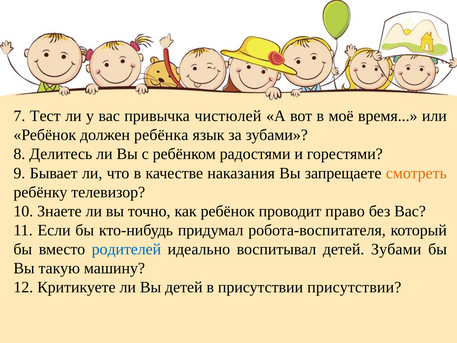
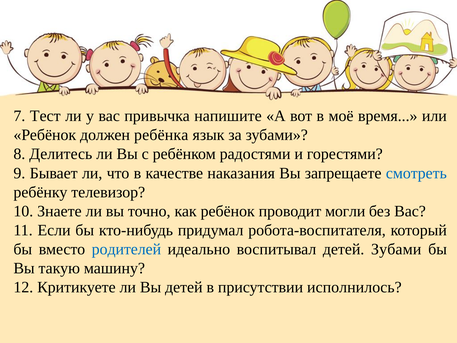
чистюлей: чистюлей -> напишите (228, 116)
смотреть colour: orange -> blue (416, 173)
право: право -> могли (345, 211)
присутствии присутствии: присутствии -> исполнилось (354, 287)
